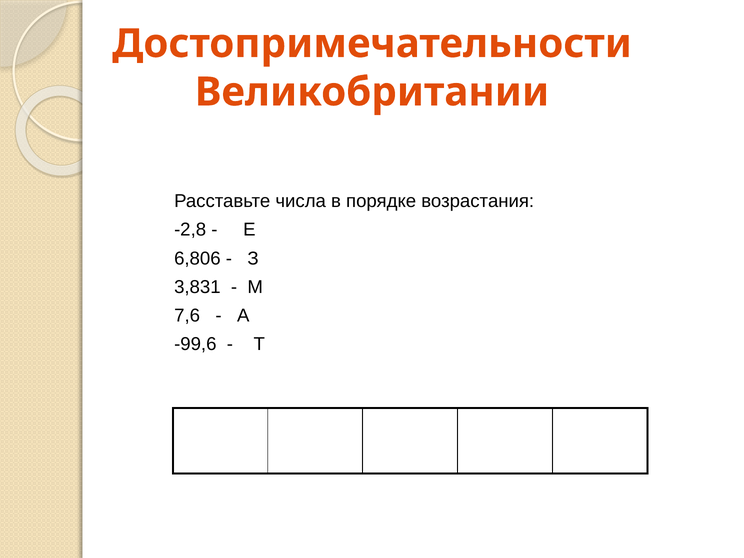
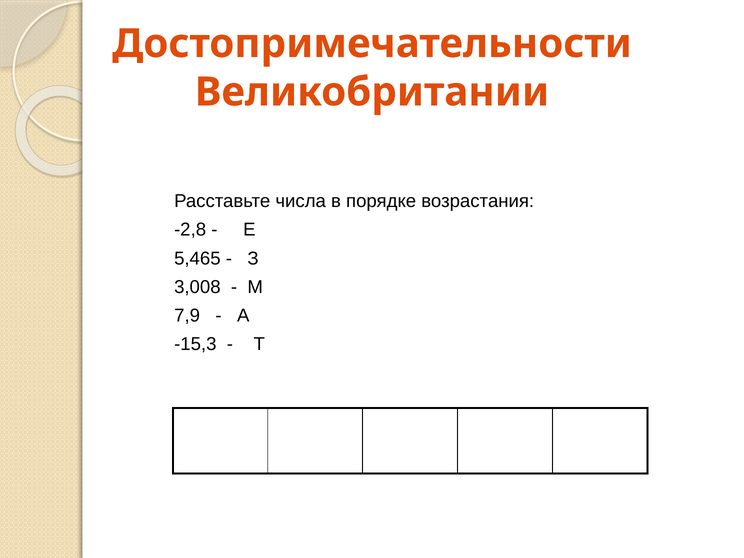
6,806: 6,806 -> 5,465 (197, 258)
3,831: 3,831 -> 3,008 (197, 287)
7,6: 7,6 -> 7,9 (187, 315)
-99,6: -99,6 -> -15,3 (195, 344)
